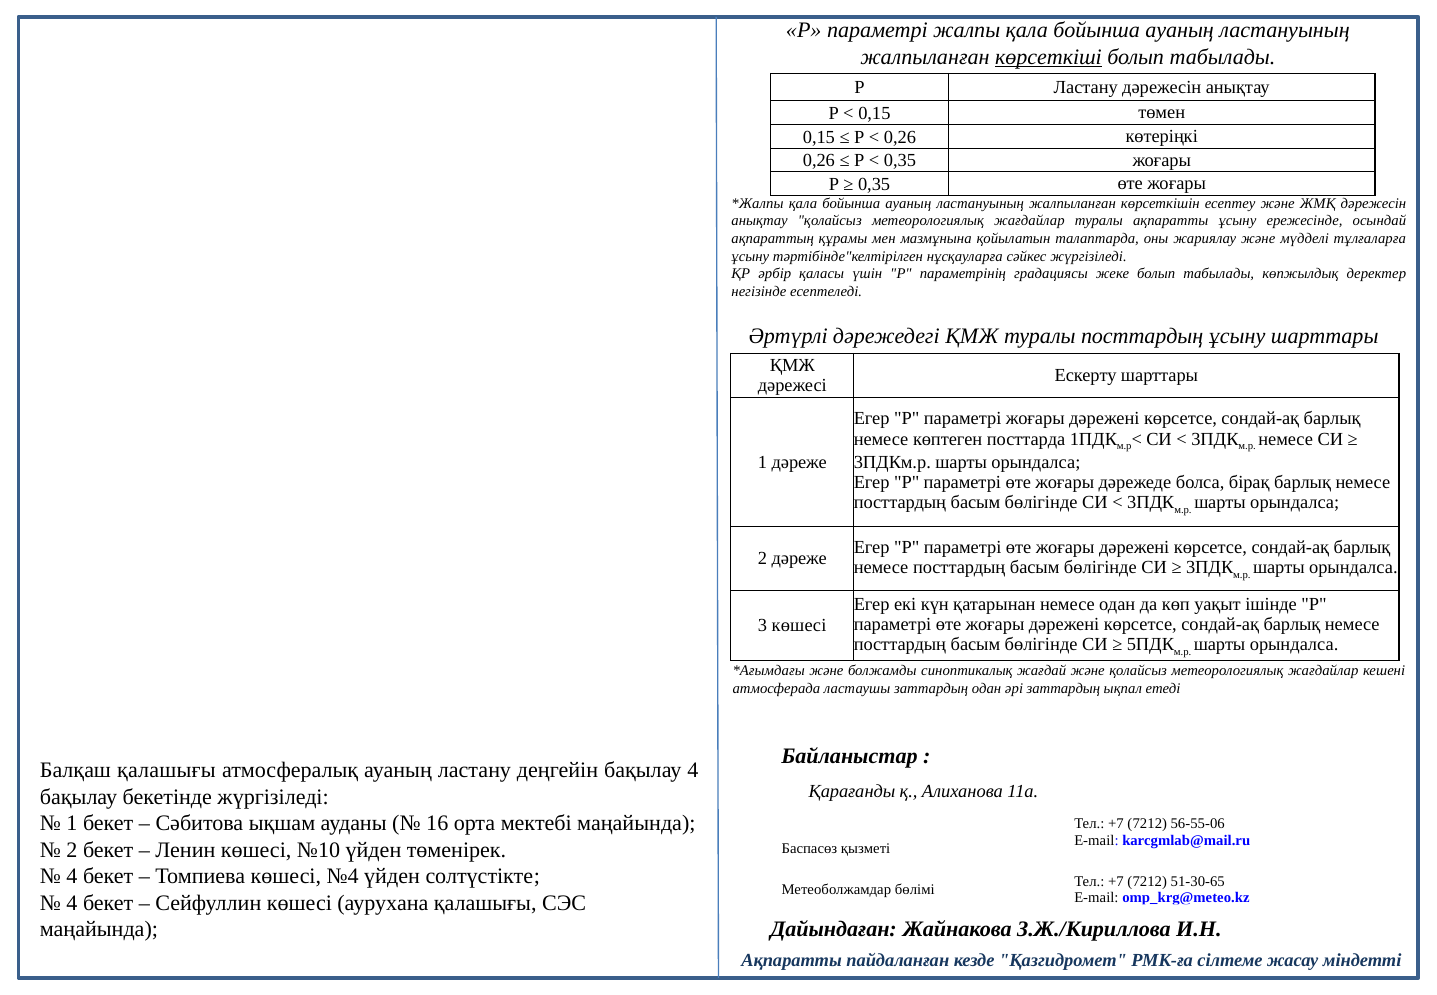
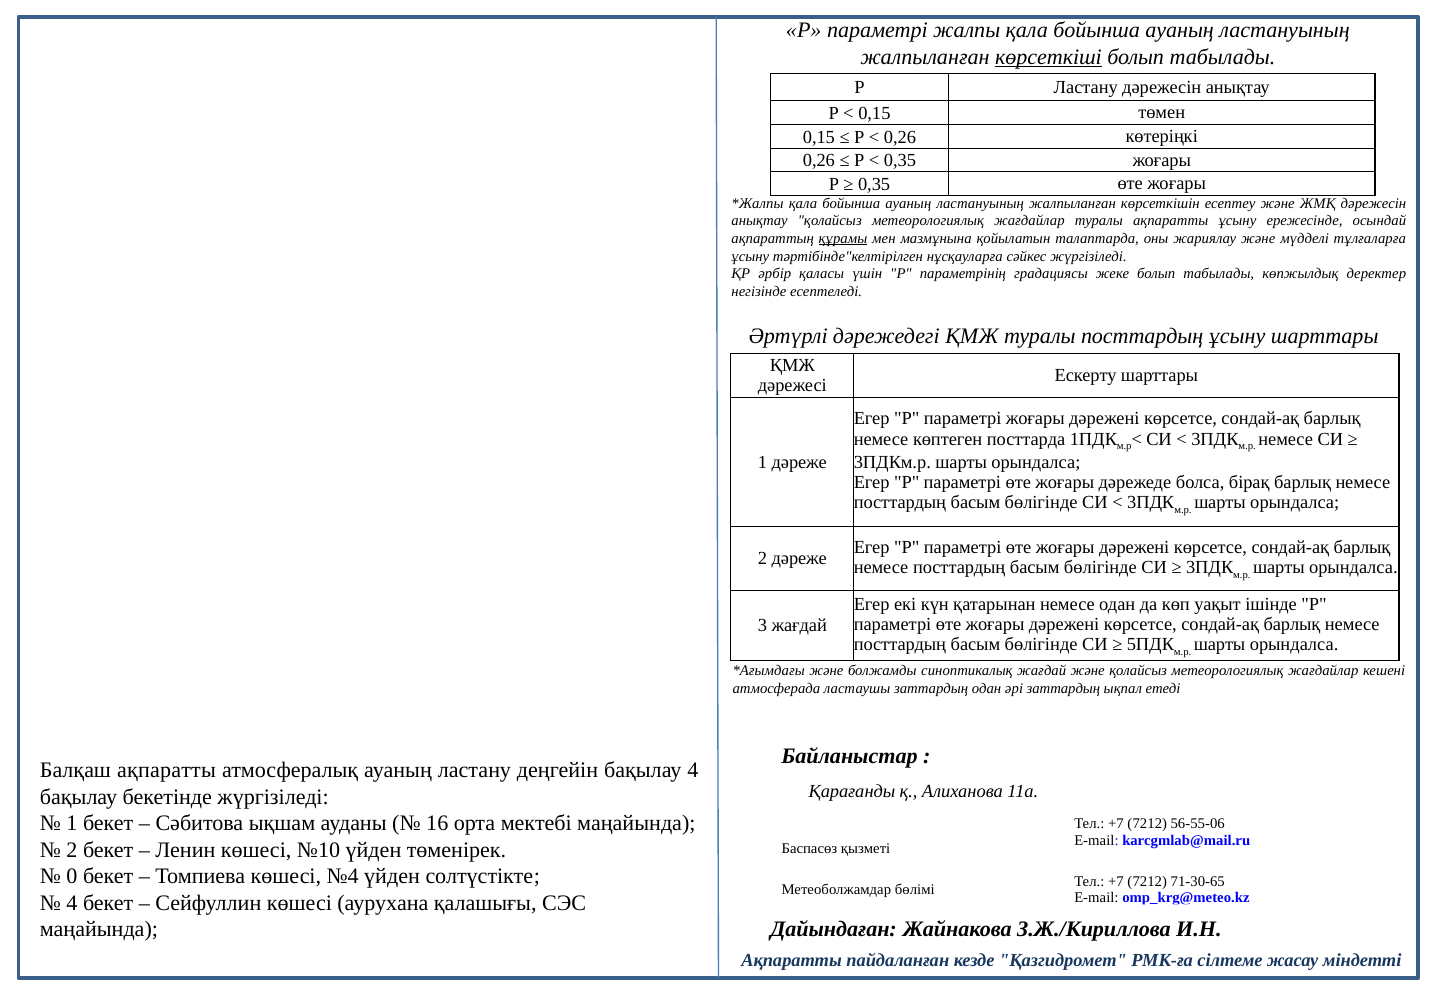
құрамы underline: none -> present (843, 238)
3 көшесі: көшесі -> жағдай (799, 626)
Балқаш қалашығы: қалашығы -> ақпаратты (167, 770)
4: 4 -> 0 (72, 876)
51-30-65: 51-30-65 -> 71-30-65 (1198, 881)
